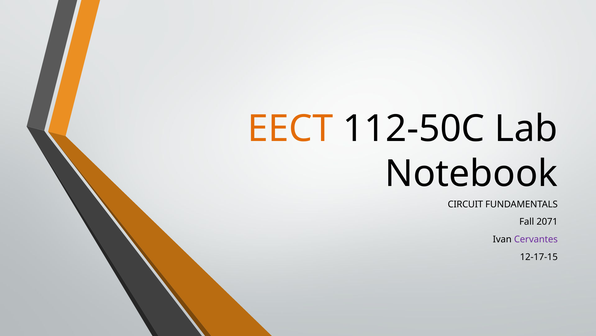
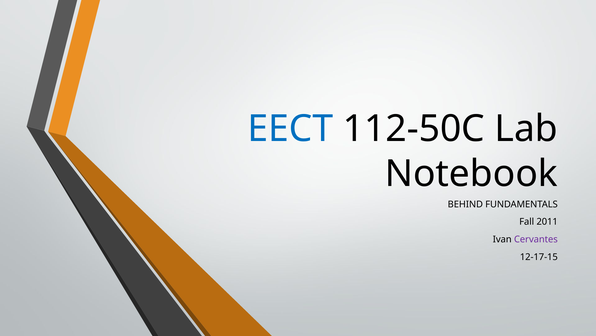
EECT colour: orange -> blue (290, 129)
CIRCUIT: CIRCUIT -> BEHIND (465, 204)
2071: 2071 -> 2011 (547, 221)
